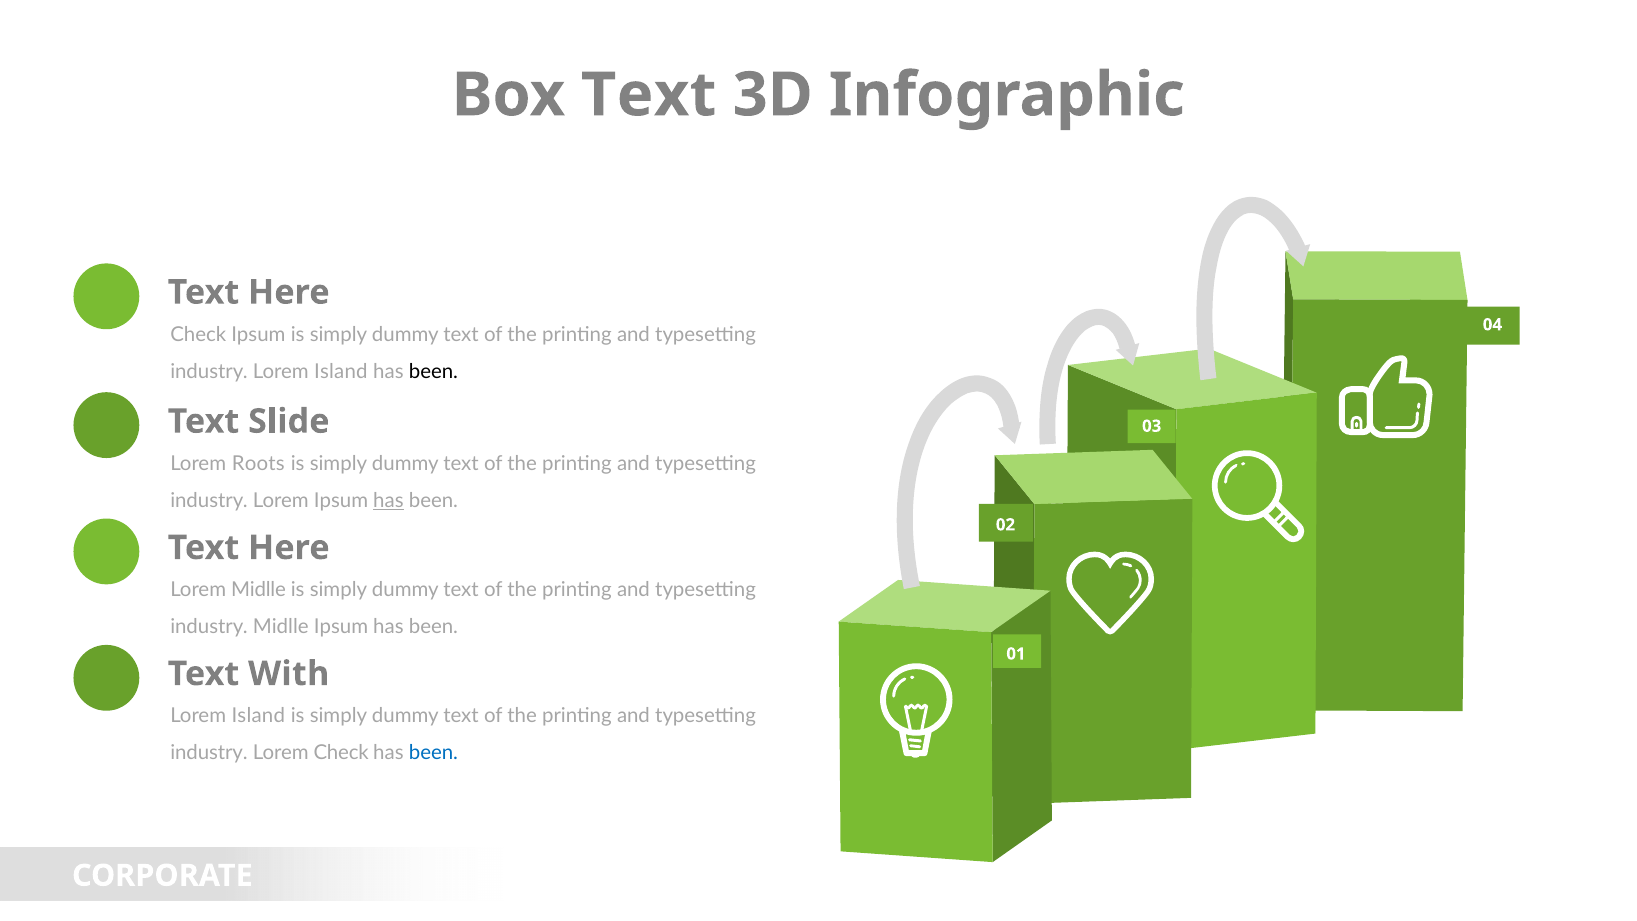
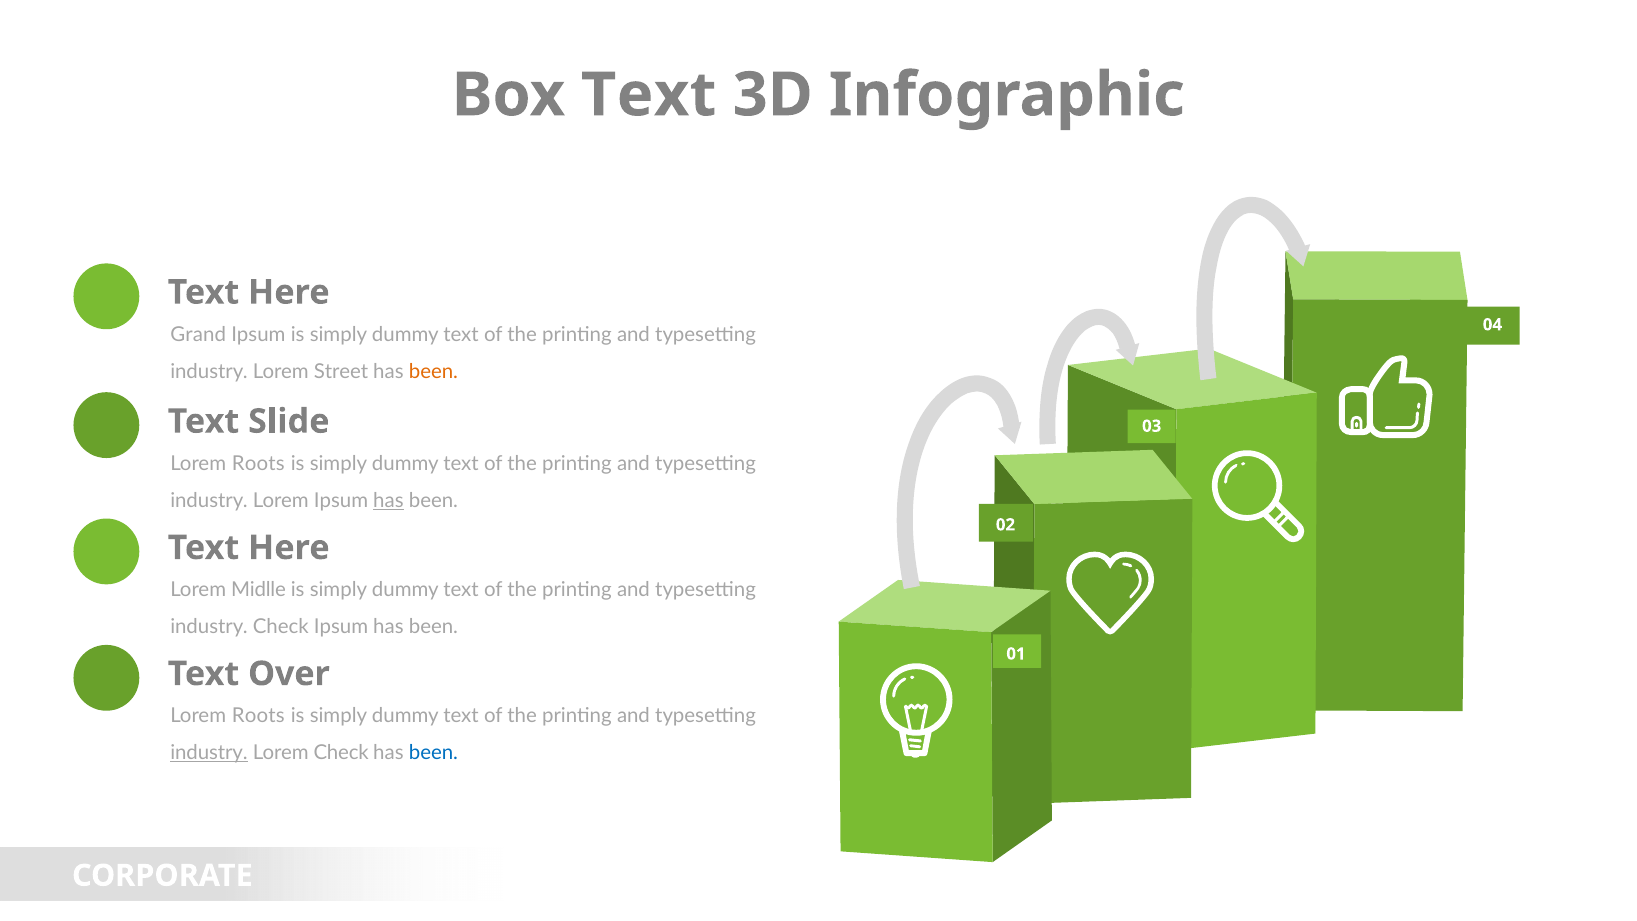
Check: Check -> Grand (198, 335)
industry Lorem Island: Island -> Street (341, 371)
been colour: black -> orange (433, 371)
industry Midlle: Midlle -> Check (281, 627)
With: With -> Over (289, 674)
Island: Island -> Roots (258, 716)
industry underline: none -> present (209, 753)
